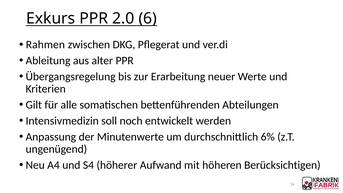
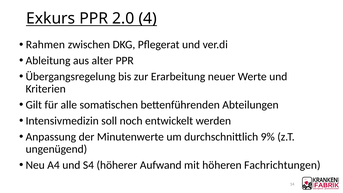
6: 6 -> 4 (148, 19)
6%: 6% -> 9% (268, 137)
Berücksichtigen: Berücksichtigen -> Fachrichtungen (282, 165)
